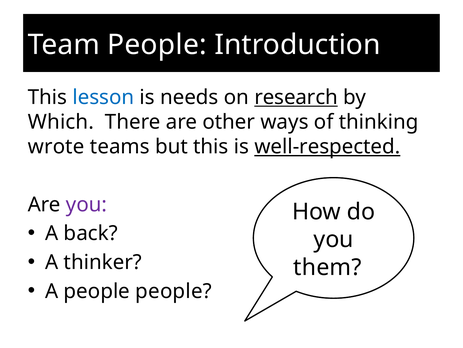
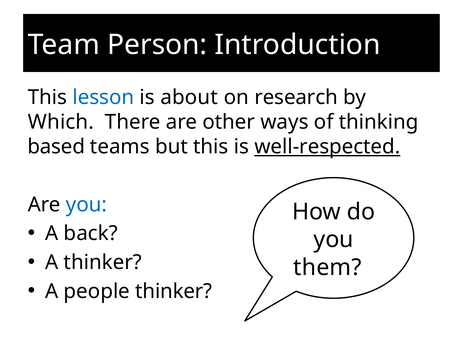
Team People: People -> Person (157, 45)
needs: needs -> about (189, 97)
research underline: present -> none (296, 97)
wrote: wrote -> based (56, 147)
you colour: purple -> blue (87, 204)
people people: people -> thinker (174, 291)
